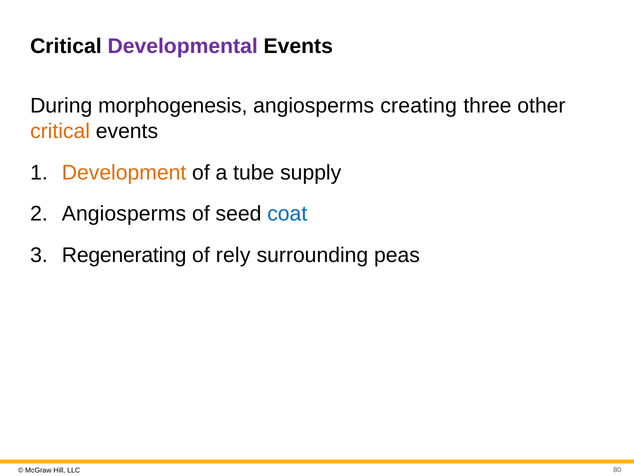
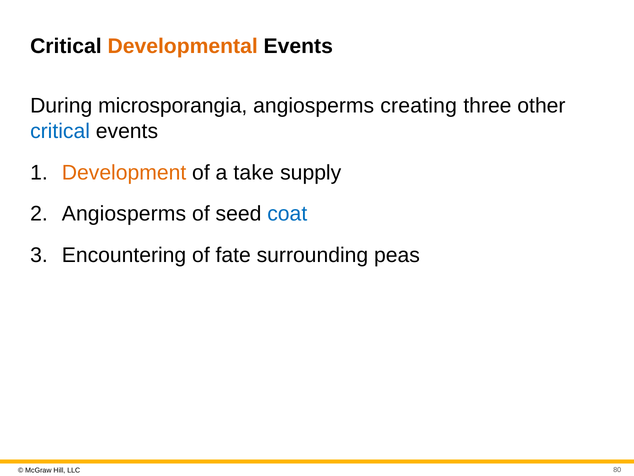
Developmental colour: purple -> orange (183, 46)
morphogenesis: morphogenesis -> microsporangia (173, 106)
critical colour: orange -> blue (60, 131)
tube: tube -> take (254, 172)
Regenerating: Regenerating -> Encountering (124, 255)
rely: rely -> fate (233, 255)
